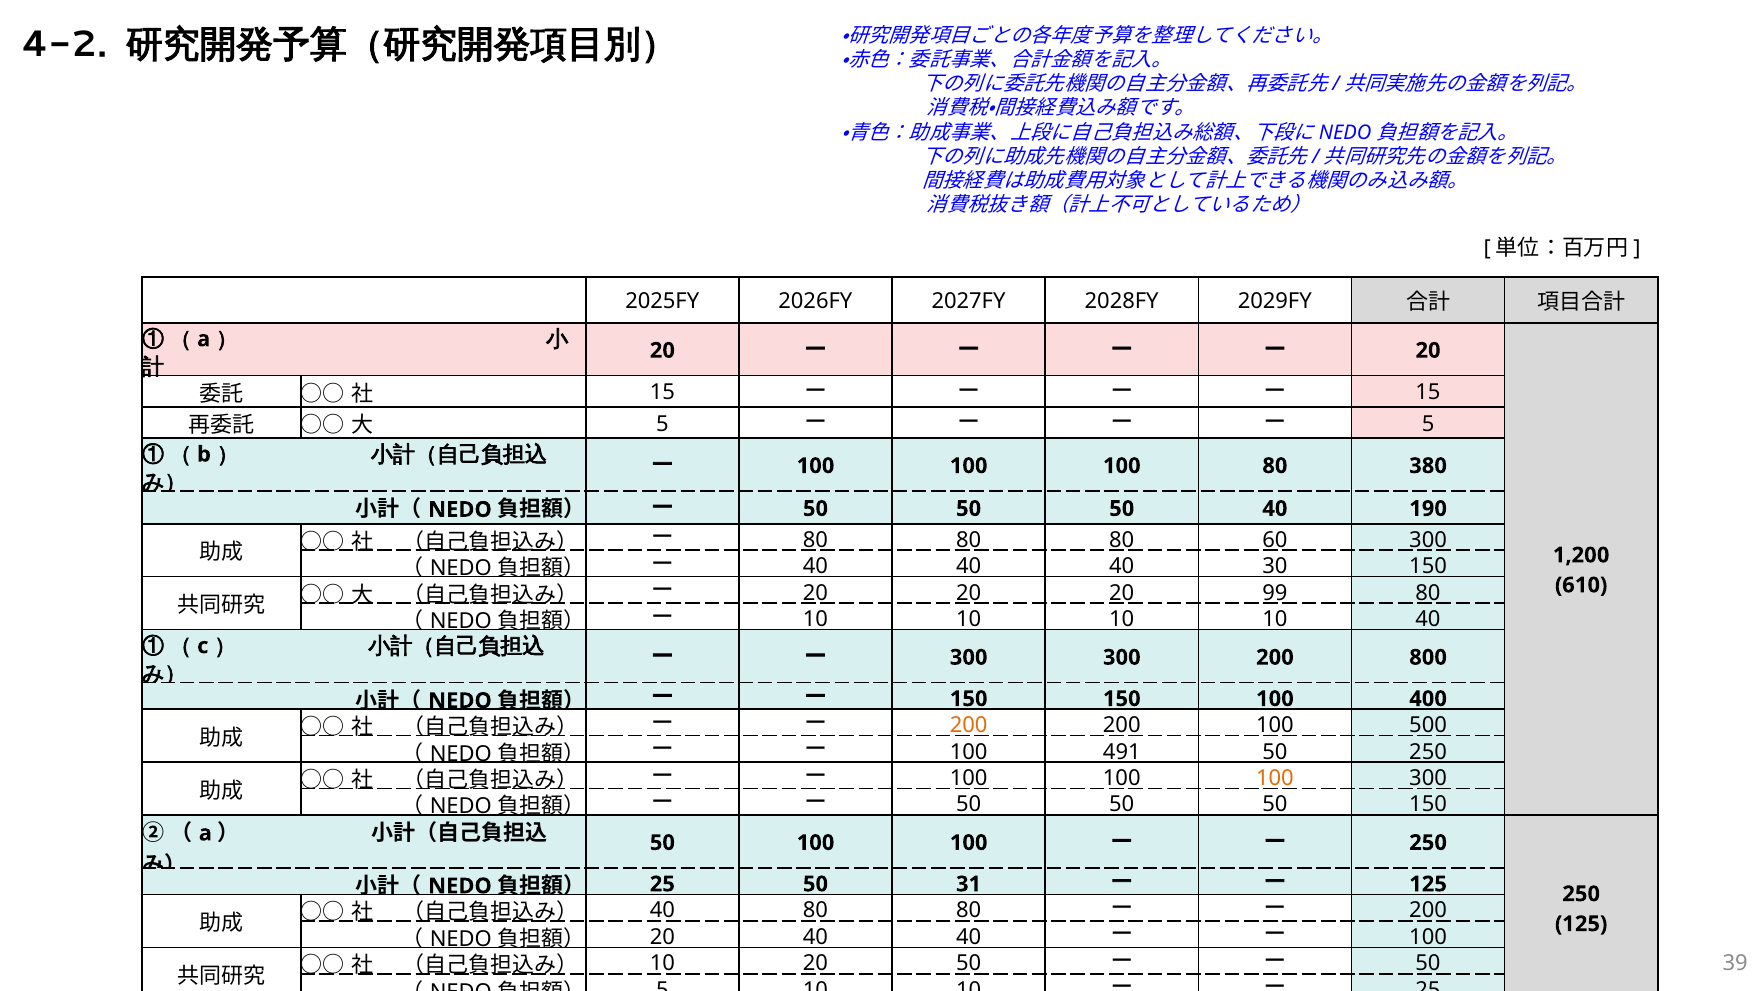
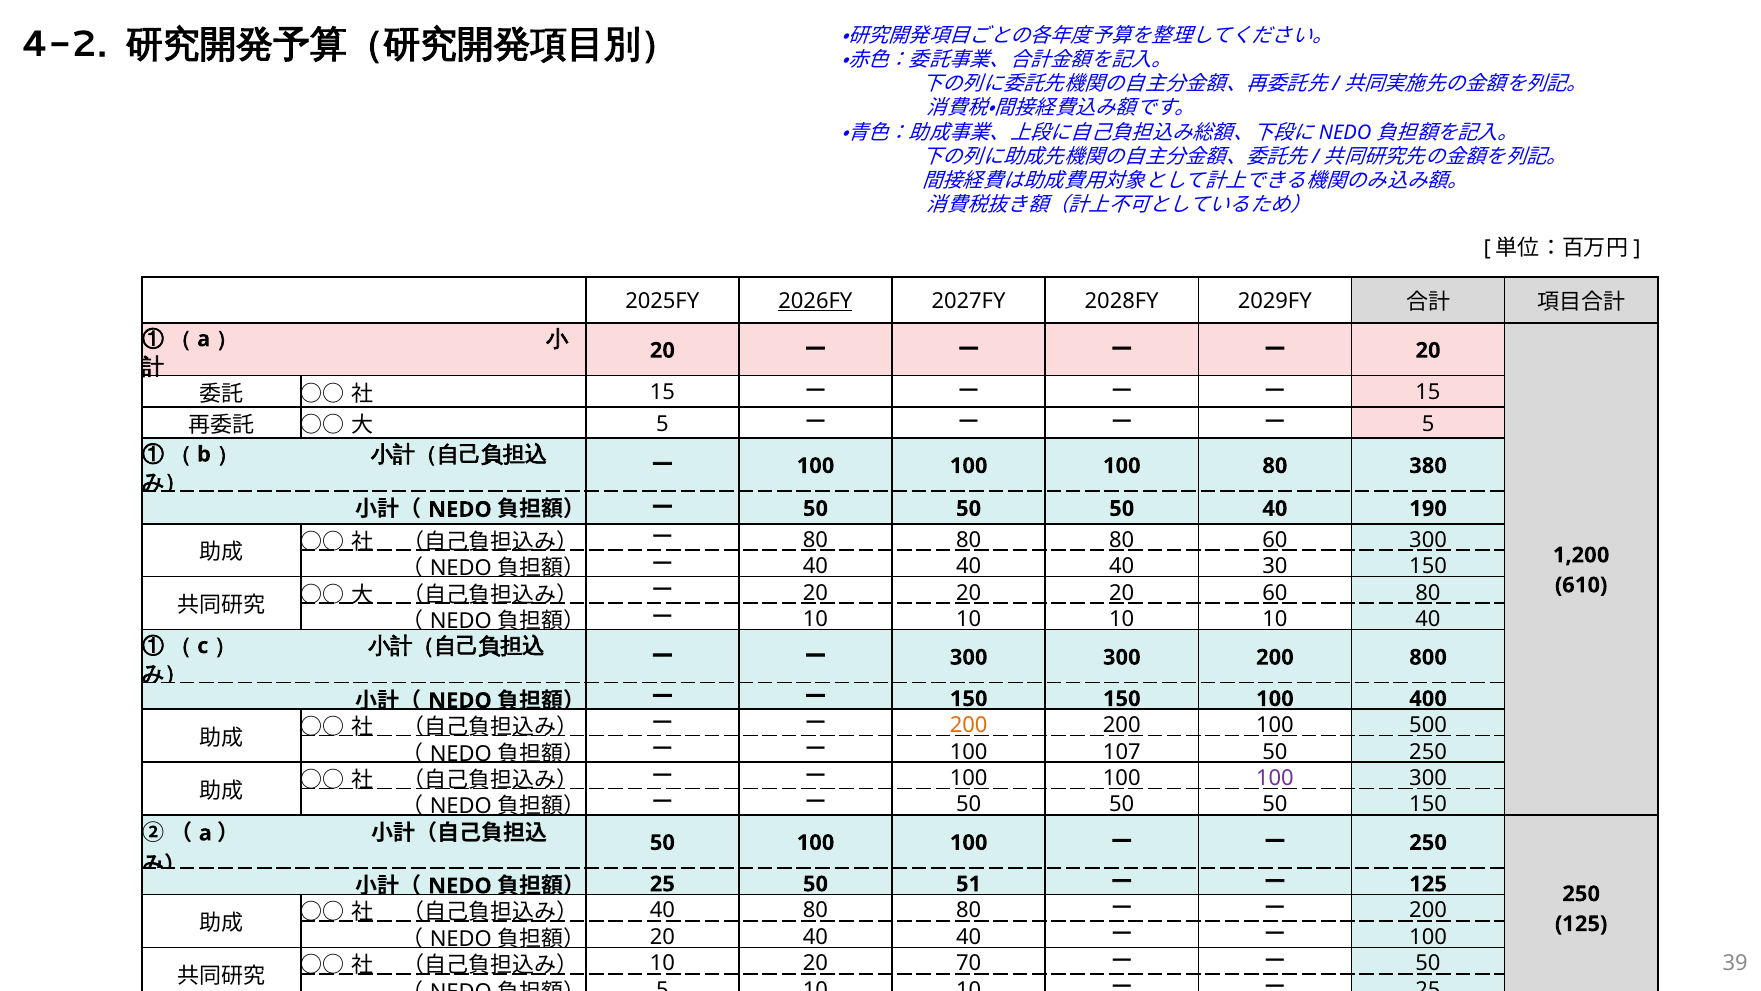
2026FY underline: none -> present (815, 301)
20 99: 99 -> 60 (1275, 593)
491: 491 -> 107 (1122, 751)
100 colour: orange -> purple (1275, 778)
31: 31 -> 51 (969, 884)
20 50: 50 -> 70 (969, 963)
